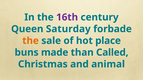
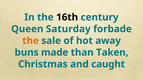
16th colour: purple -> black (67, 17)
place: place -> away (108, 41)
Called: Called -> Taken (112, 53)
animal: animal -> caught (108, 64)
